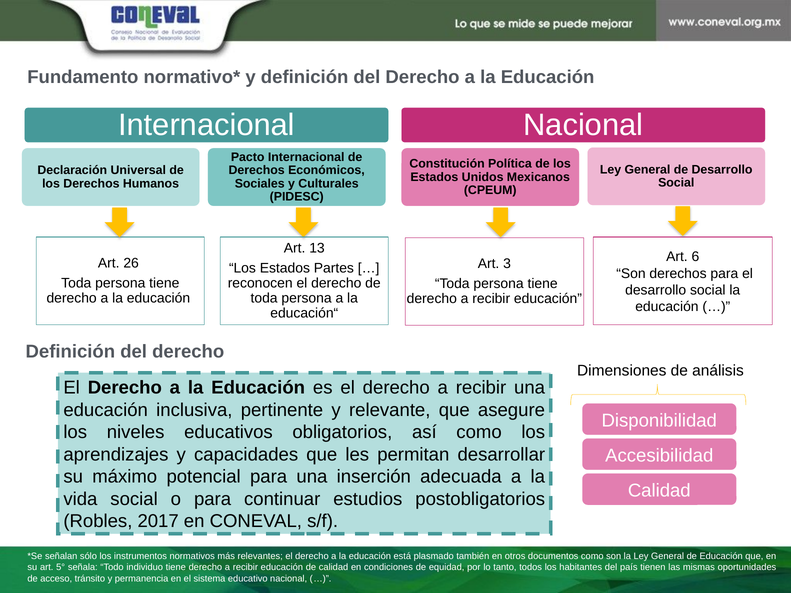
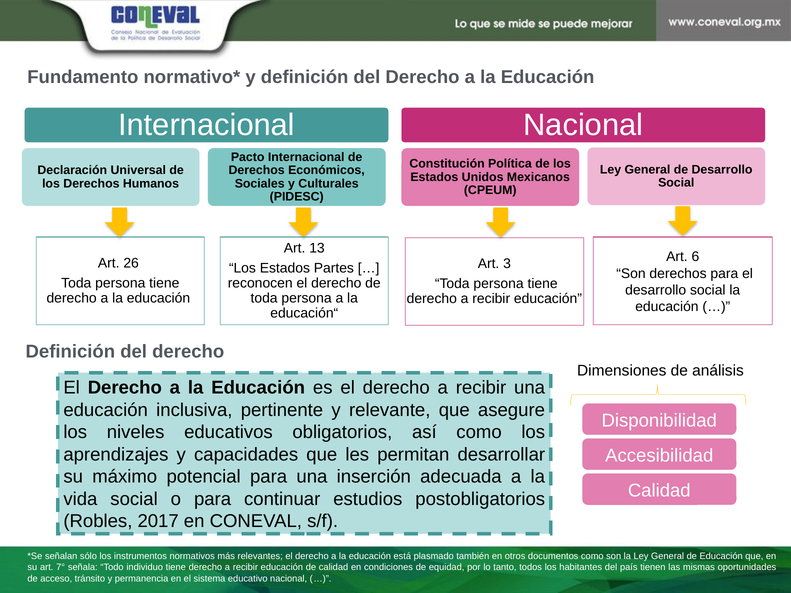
5°: 5° -> 7° (61, 568)
